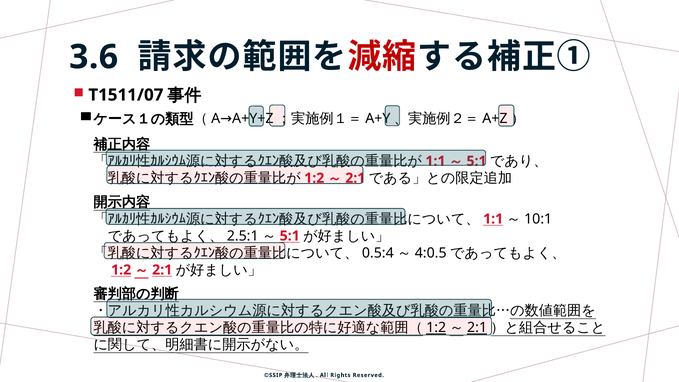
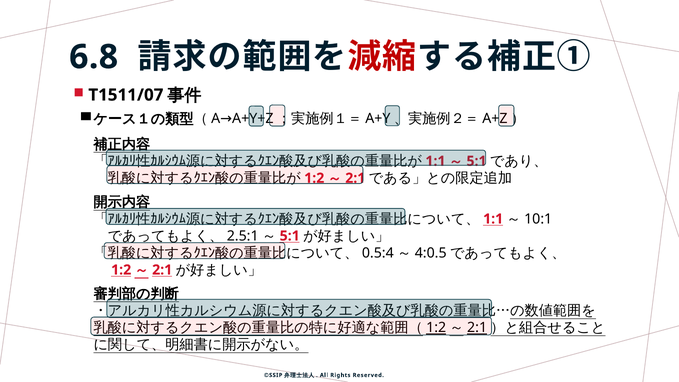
3.6: 3.6 -> 6.8 (94, 57)
